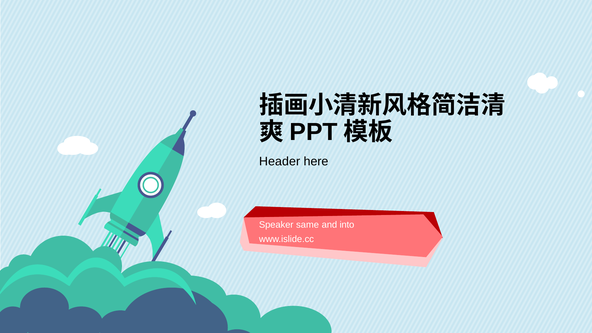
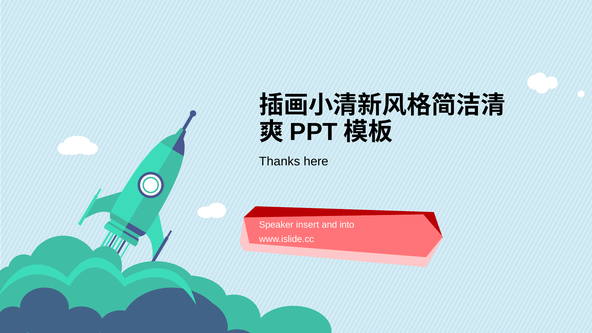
Header: Header -> Thanks (280, 161)
same: same -> insert (308, 225)
